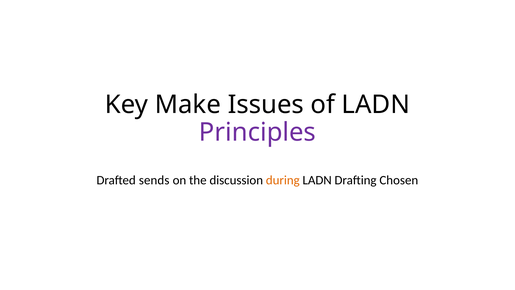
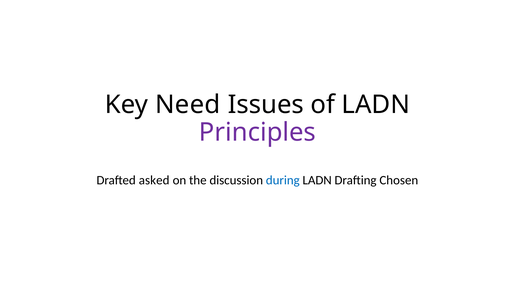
Make: Make -> Need (188, 104)
sends: sends -> asked (154, 180)
during colour: orange -> blue (283, 180)
